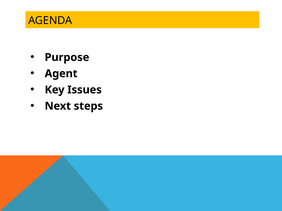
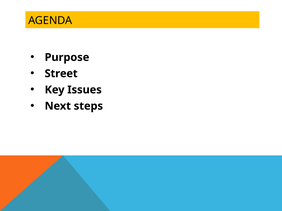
Agent: Agent -> Street (61, 74)
